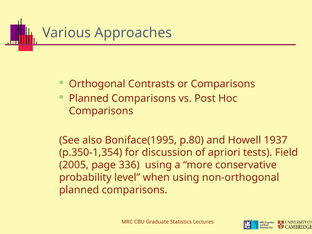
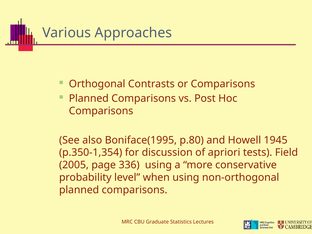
1937: 1937 -> 1945 (276, 140)
